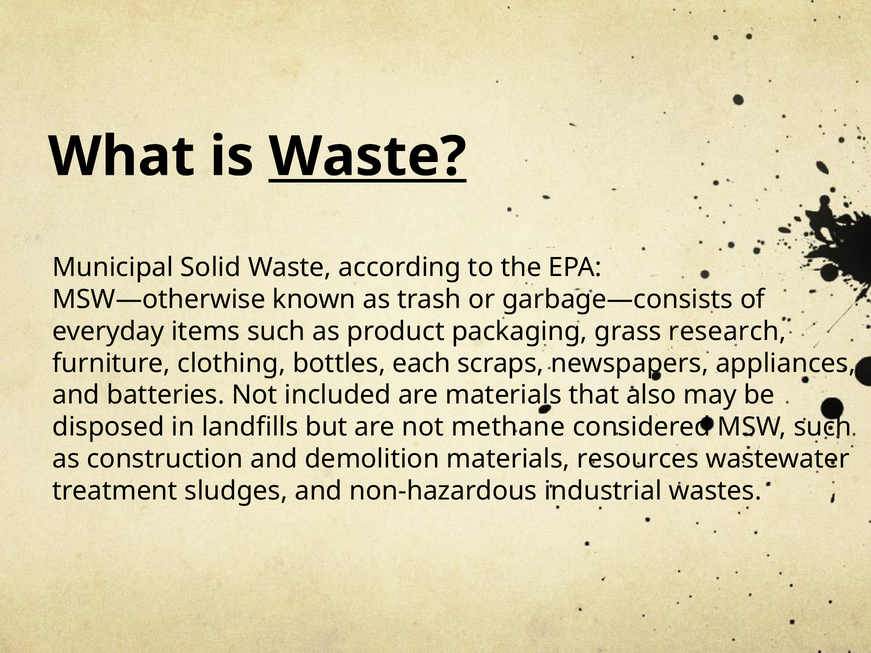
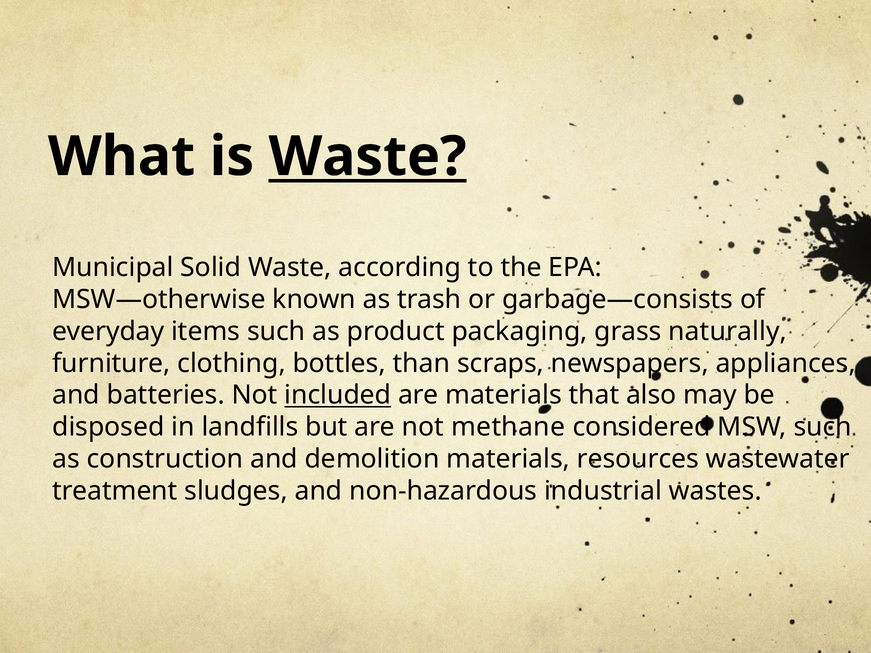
research: research -> naturally (728, 331)
each: each -> than (421, 363)
included underline: none -> present (338, 395)
